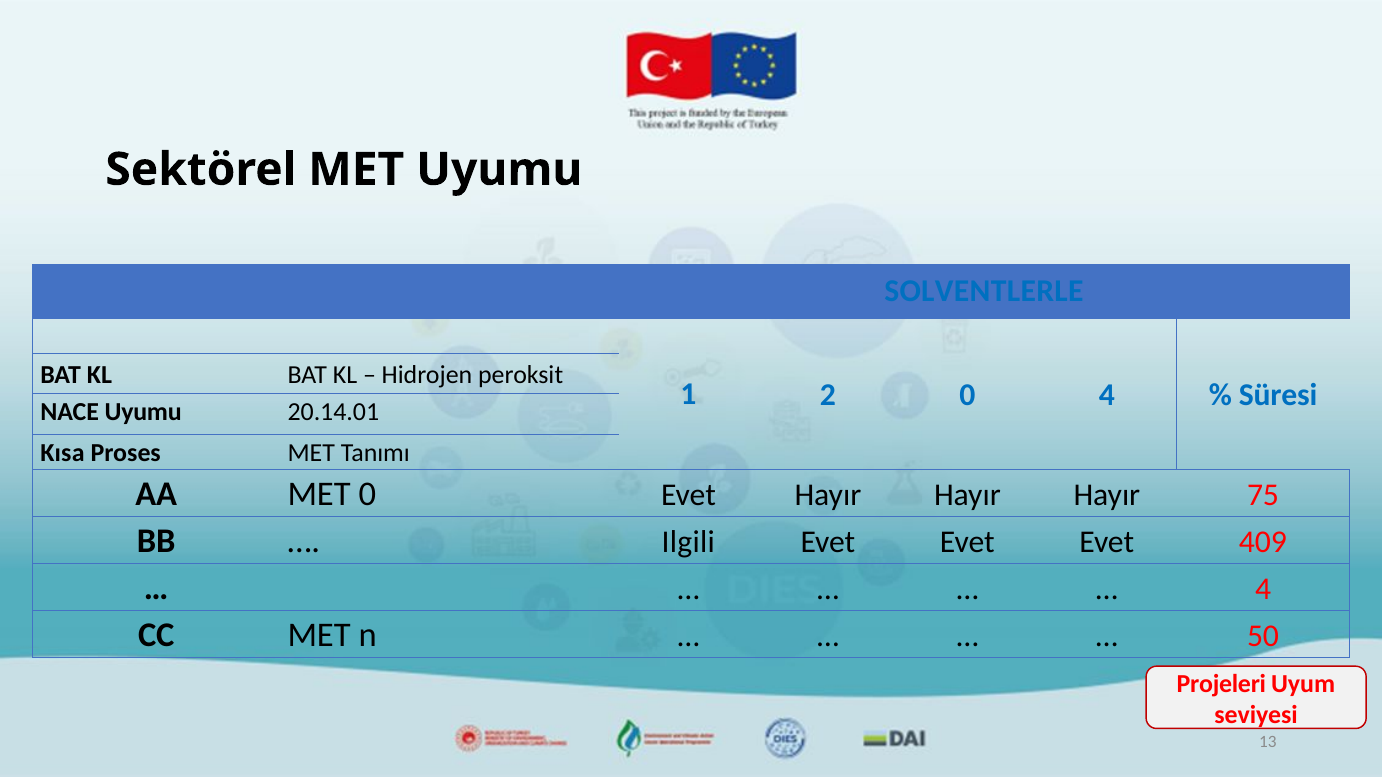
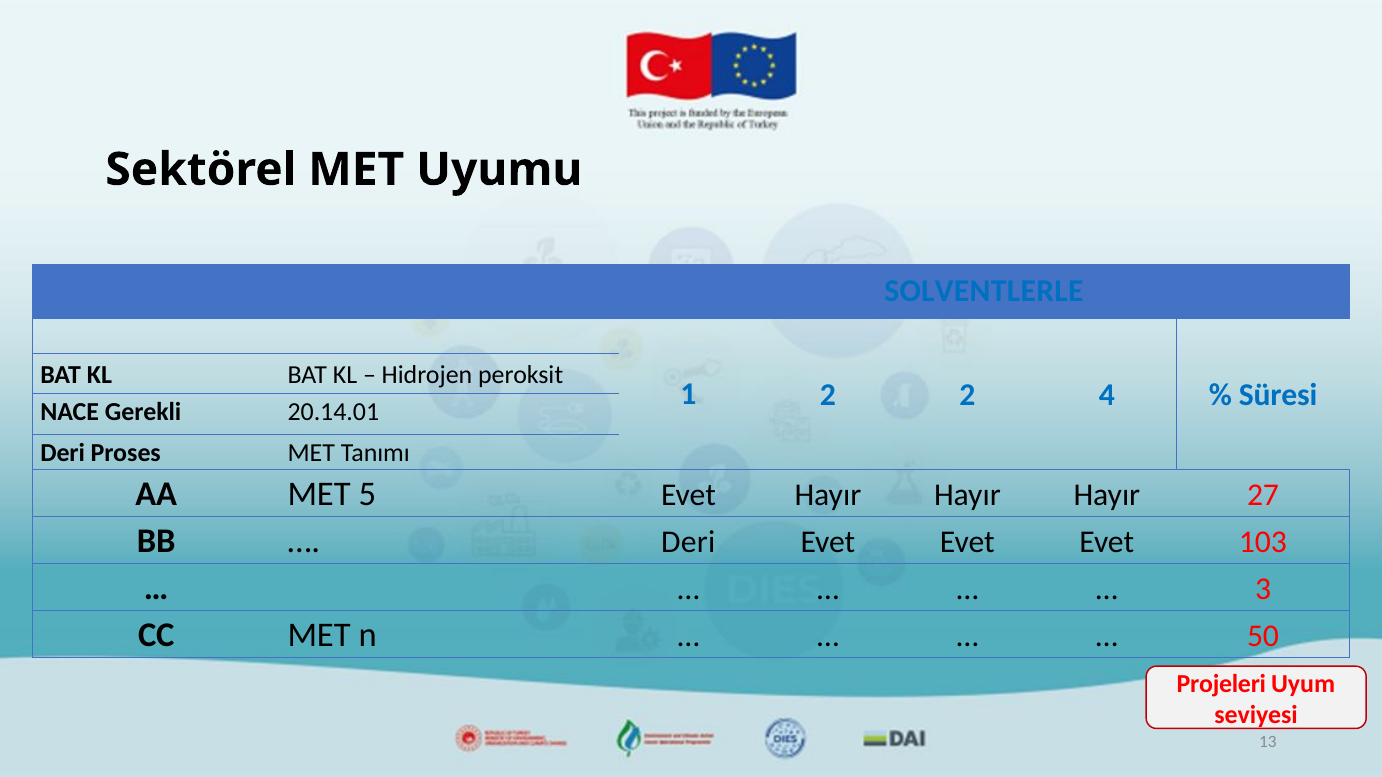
2 0: 0 -> 2 (967, 396)
NACE Uyumu: Uyumu -> Gerekli (143, 412)
Kısa: Kısa -> Deri (63, 453)
MET 0: 0 -> 5 (367, 494)
75: 75 -> 27 (1263, 495)
Ilgili: Ilgili -> Deri (688, 542)
409: 409 -> 103 (1263, 542)
4: 4 -> 3 (1263, 589)
